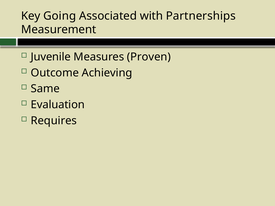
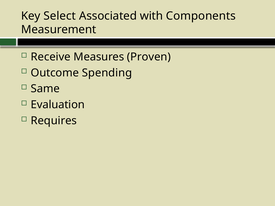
Going: Going -> Select (60, 16)
Partnerships: Partnerships -> Components (201, 16)
Juvenile: Juvenile -> Receive (51, 57)
Achieving: Achieving -> Spending (107, 73)
